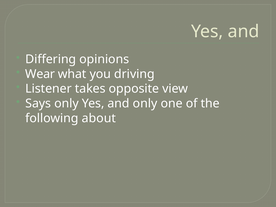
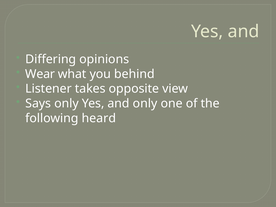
driving: driving -> behind (134, 74)
about: about -> heard (99, 118)
